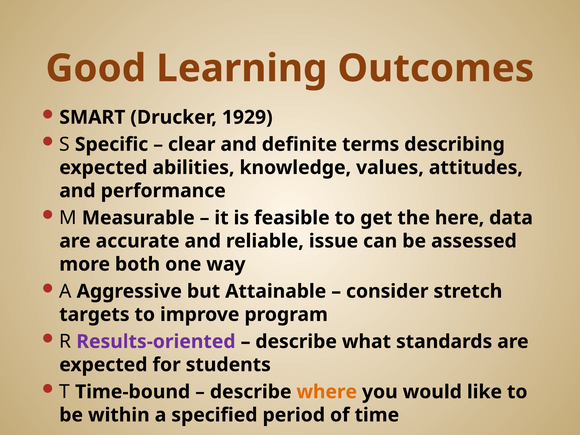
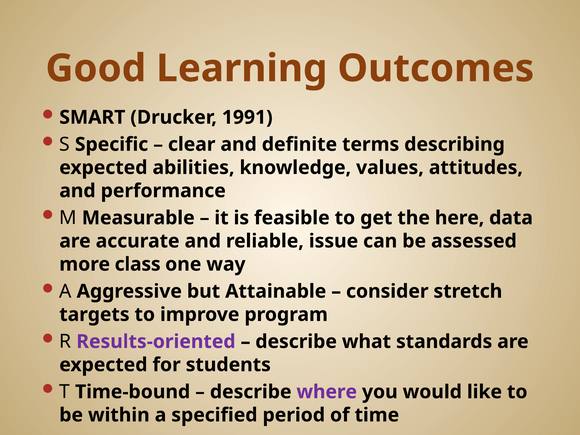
1929: 1929 -> 1991 (247, 117)
both: both -> class (138, 264)
where colour: orange -> purple (327, 392)
